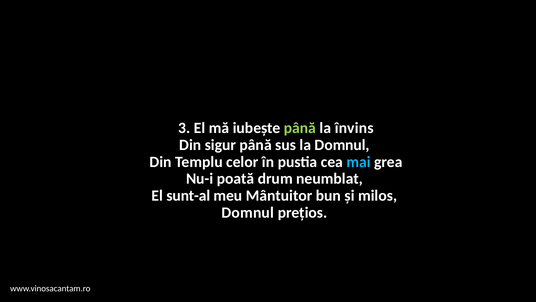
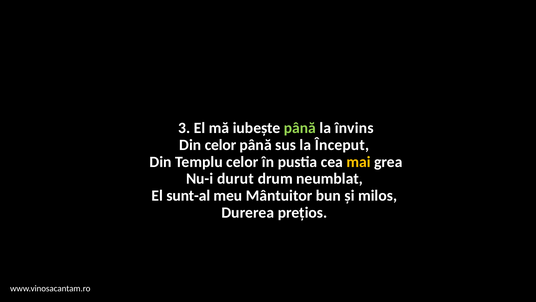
Din sigur: sigur -> celor (220, 145)
la Domnul: Domnul -> Început (342, 145)
mai colour: light blue -> yellow (359, 162)
poată: poată -> durut (235, 178)
Domnul: Domnul -> Durerea (248, 212)
